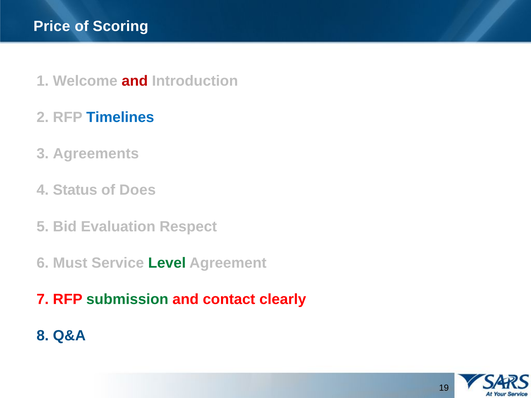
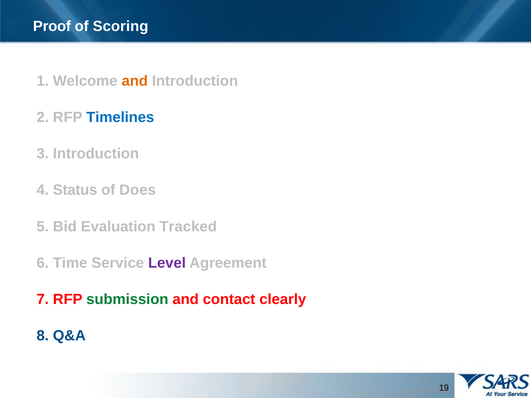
Price: Price -> Proof (52, 26)
and colour: red -> orange (135, 81)
3 Agreements: Agreements -> Introduction (96, 154)
Respect: Respect -> Tracked (188, 227)
Must: Must -> Time (70, 263)
Level colour: green -> purple (167, 263)
